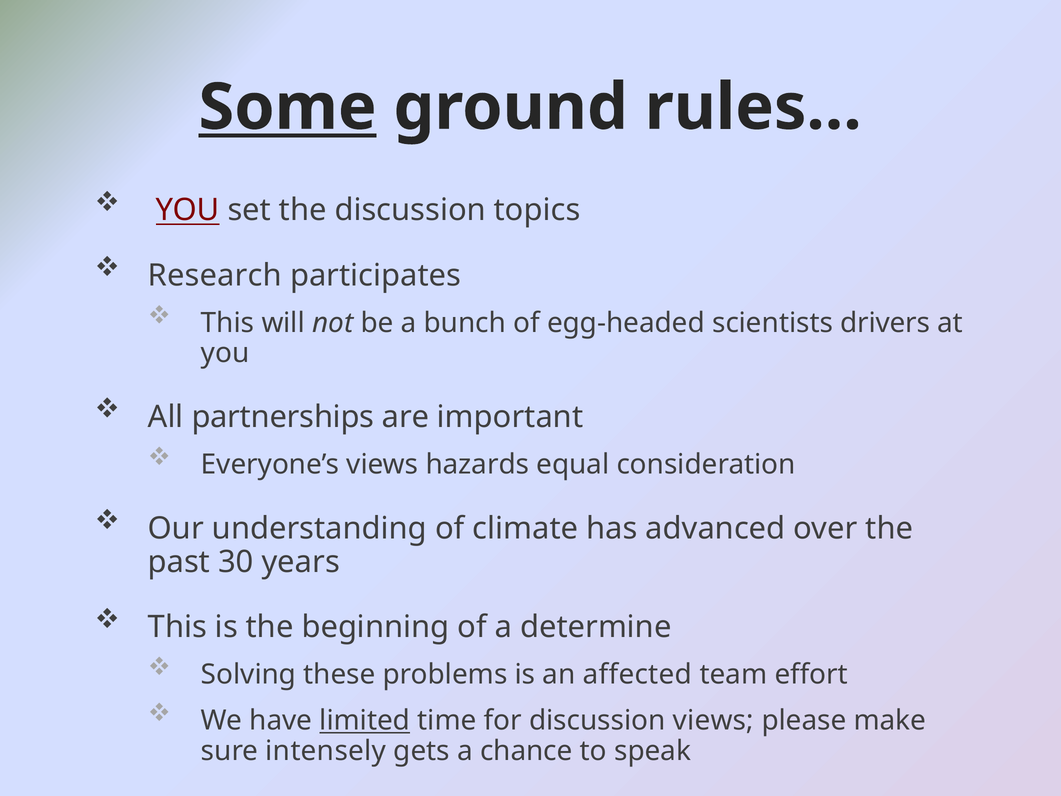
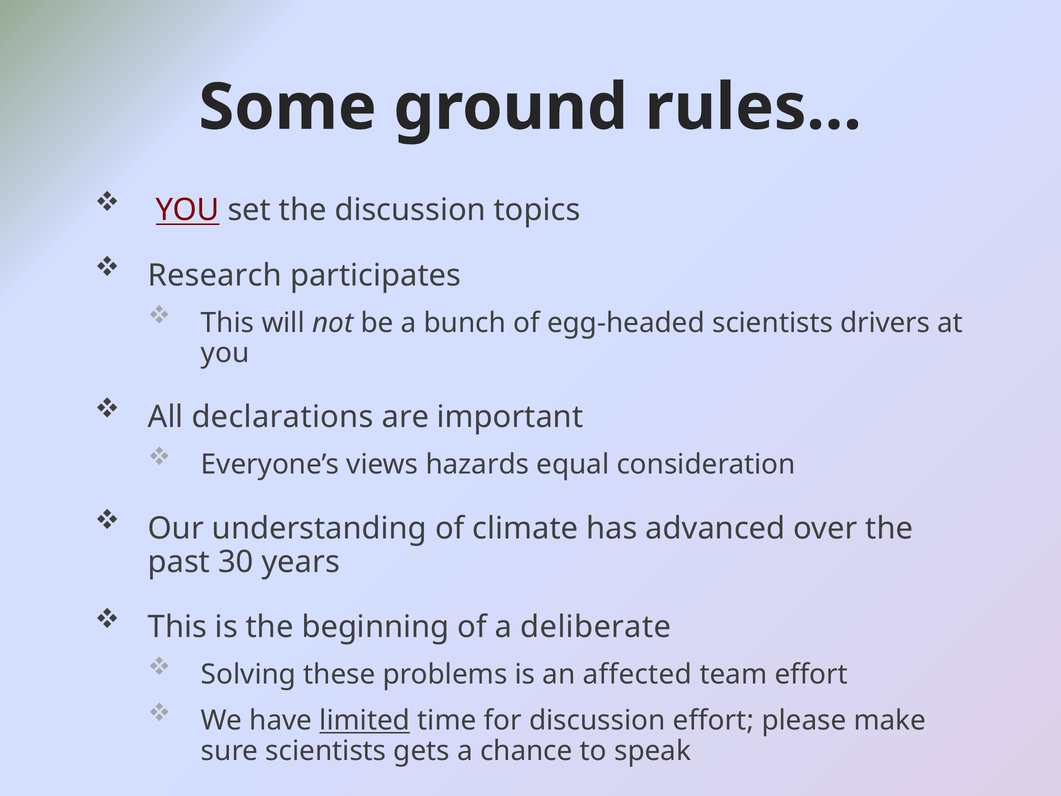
Some underline: present -> none (288, 107)
partnerships: partnerships -> declarations (283, 417)
determine: determine -> deliberate (596, 627)
discussion views: views -> effort (713, 720)
sure intensely: intensely -> scientists (326, 751)
